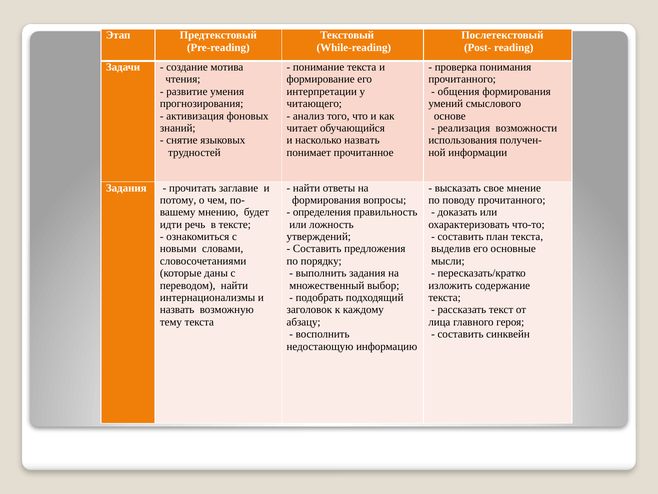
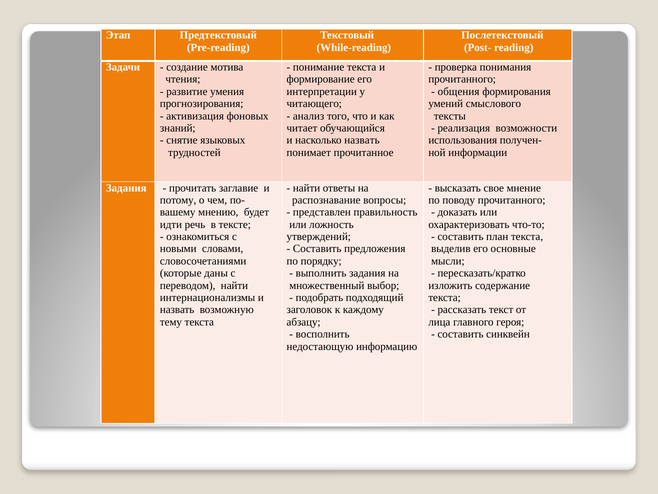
основе: основе -> тексты (450, 116)
формирования: формирования -> распознавание (326, 200)
определения: определения -> представлен (322, 212)
